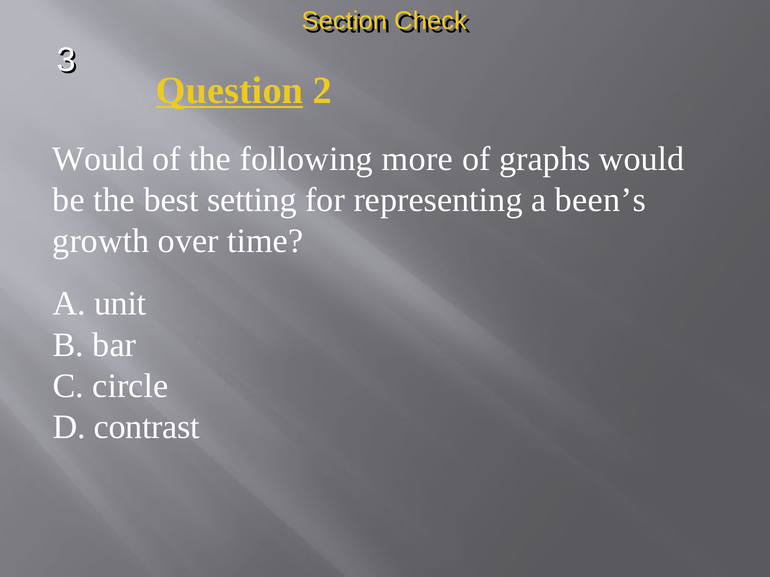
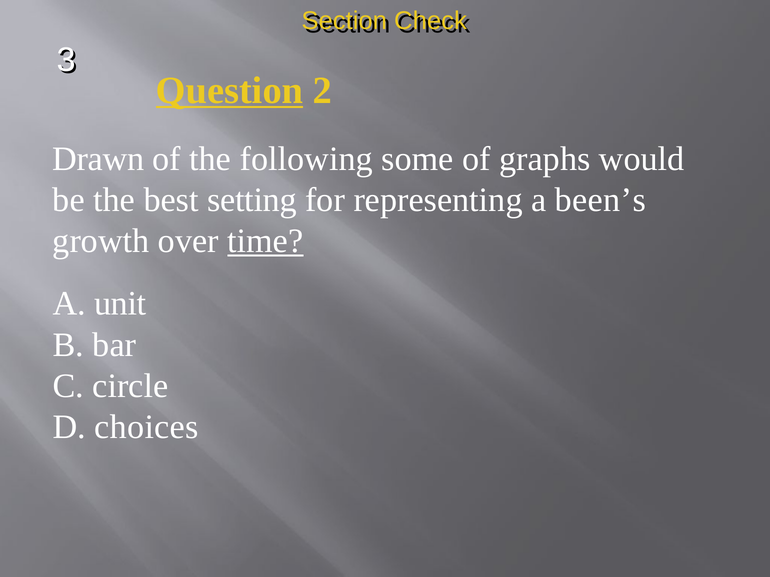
Would: Would -> Drawn (98, 159)
more: more -> some (417, 159)
time underline: none -> present (265, 241)
contrast: contrast -> choices (146, 427)
